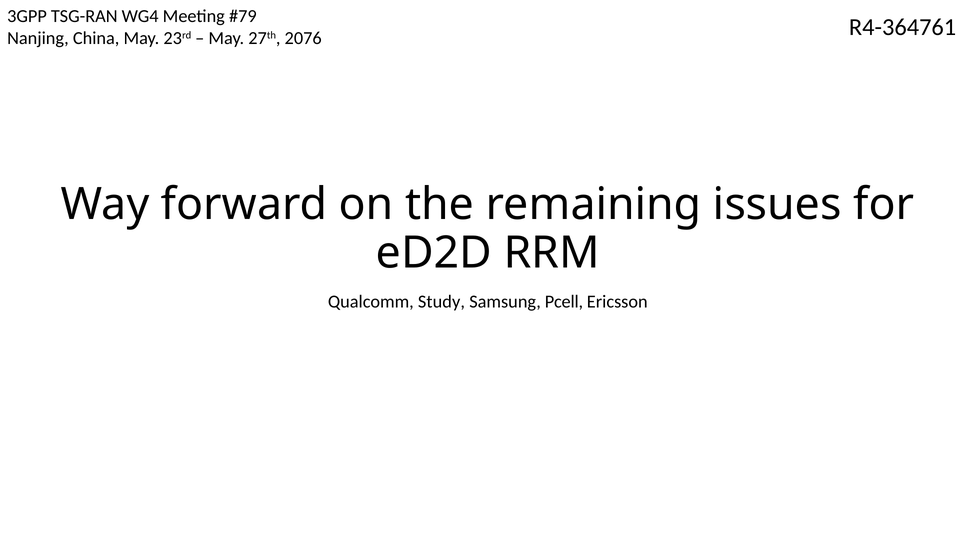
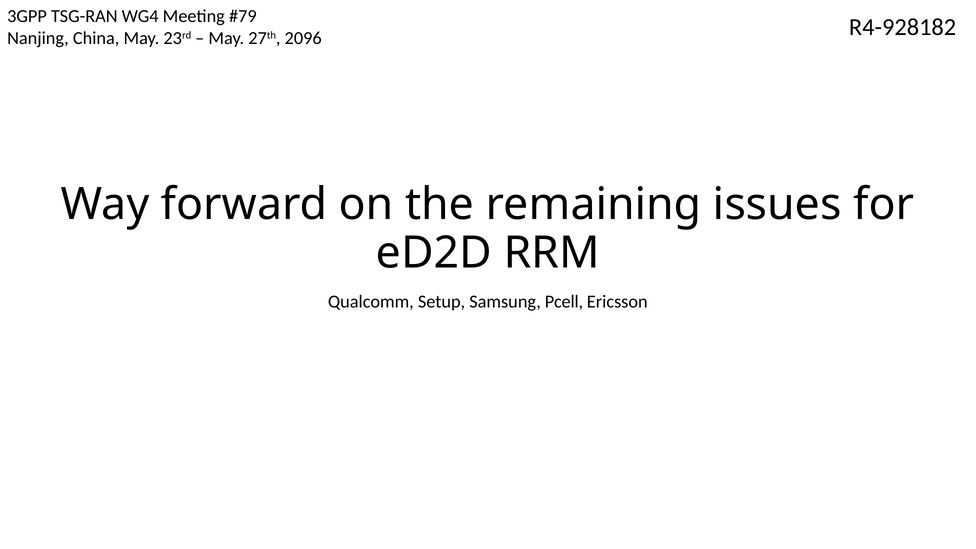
R4-364761: R4-364761 -> R4-928182 (903, 27)
2076: 2076 -> 2096 (303, 38)
Study: Study -> Setup (442, 302)
